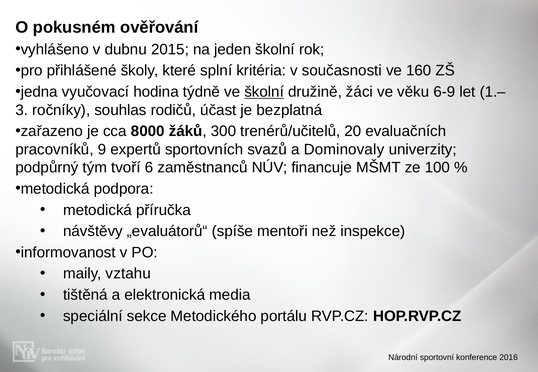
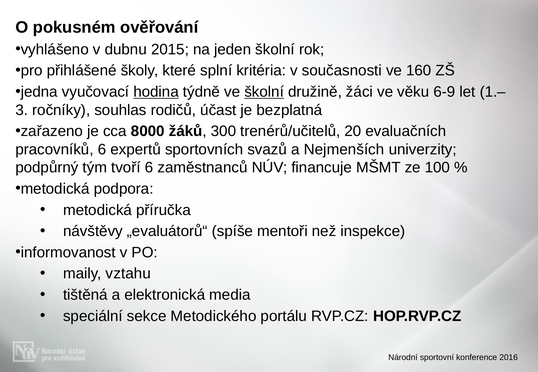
hodina underline: none -> present (156, 92)
pracovníků 9: 9 -> 6 (102, 150)
Dominovaly: Dominovaly -> Nejmenších (344, 150)
